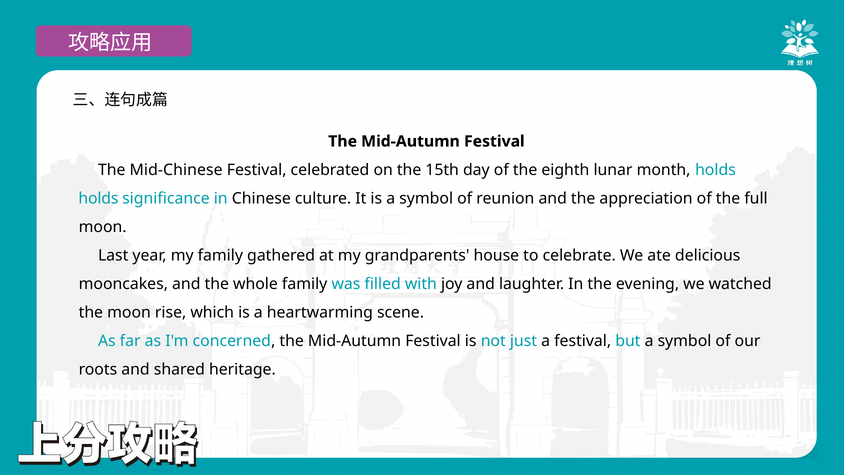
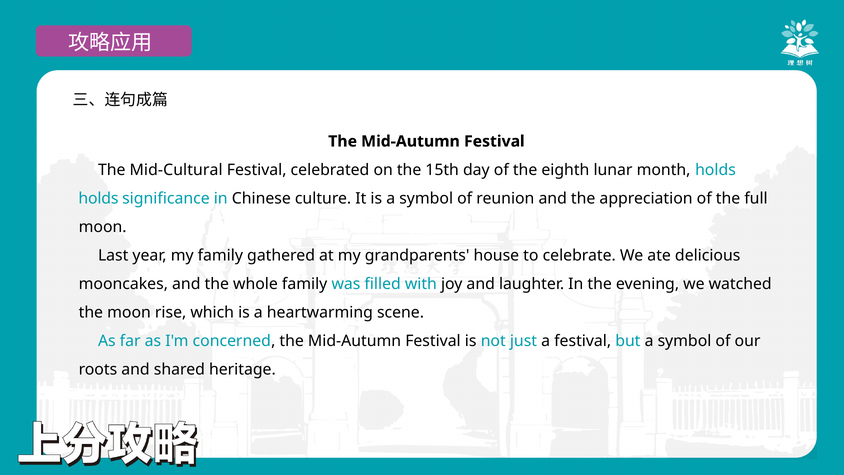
Mid-Chinese: Mid-Chinese -> Mid-Cultural (176, 170)
